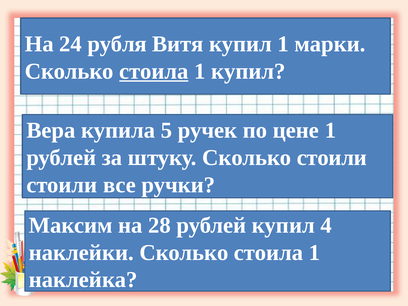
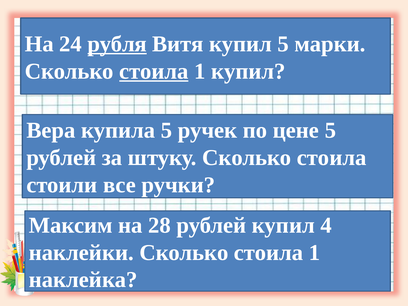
рубля underline: none -> present (117, 44)
купил 1: 1 -> 5 (283, 44)
цене 1: 1 -> 5 (330, 131)
штуку Сколько стоили: стоили -> стоила (332, 158)
